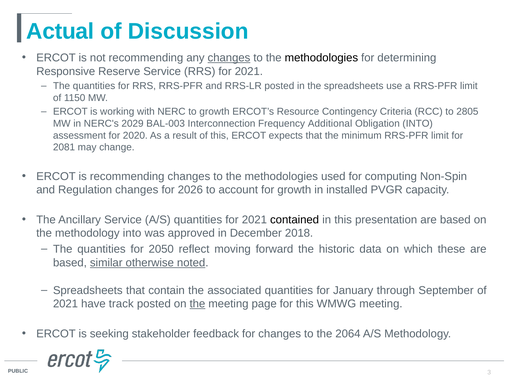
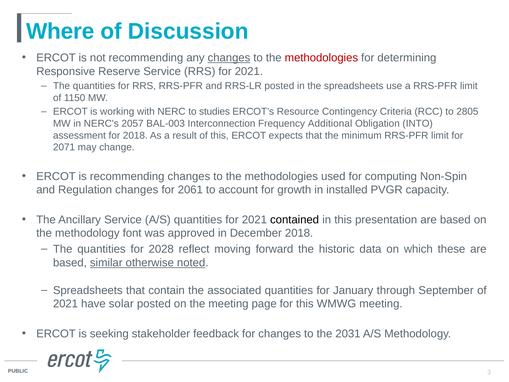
Actual: Actual -> Where (60, 31)
methodologies colour: black -> red (321, 58)
to growth: growth -> studies (215, 112)
2029: 2029 -> 2057 (133, 124)
for 2020: 2020 -> 2018 (135, 135)
2081: 2081 -> 2071 (64, 147)
2026: 2026 -> 2061 (190, 190)
methodology into: into -> font (132, 233)
2050: 2050 -> 2028 (161, 249)
track: track -> solar (121, 304)
the underline: present -> none (197, 304)
2064: 2064 -> 2031 (348, 333)
